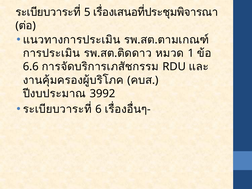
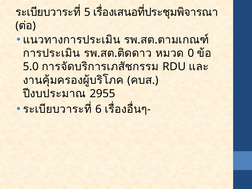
1: 1 -> 0 (191, 53)
6.6: 6.6 -> 5.0 (31, 67)
3992: 3992 -> 2955 (102, 94)
